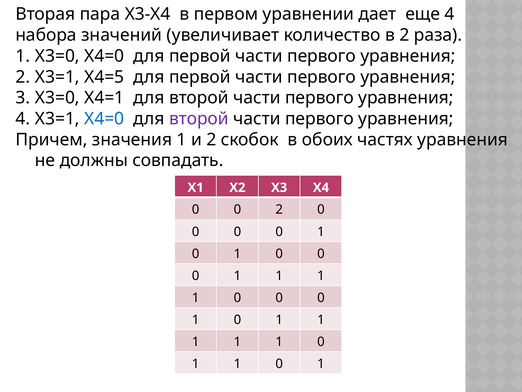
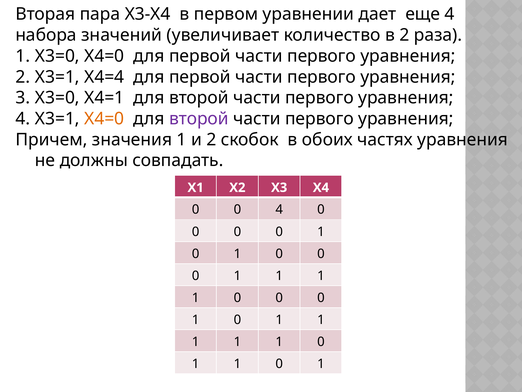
Х4=5: Х4=5 -> Х4=4 (104, 77)
Х4=0 colour: blue -> orange (104, 119)
0 2: 2 -> 4 (279, 209)
